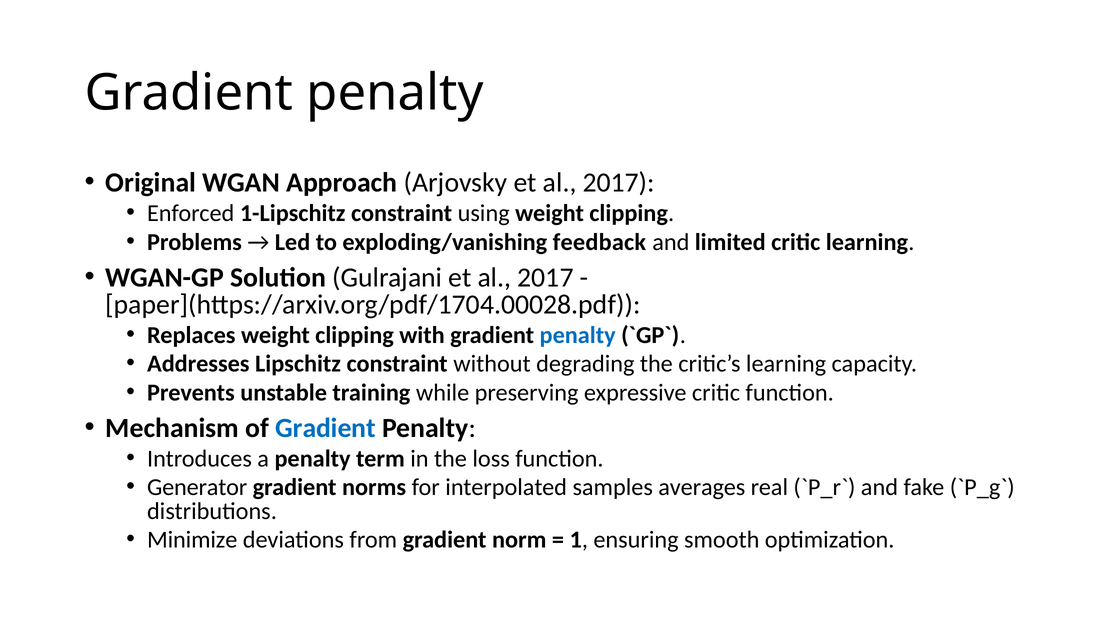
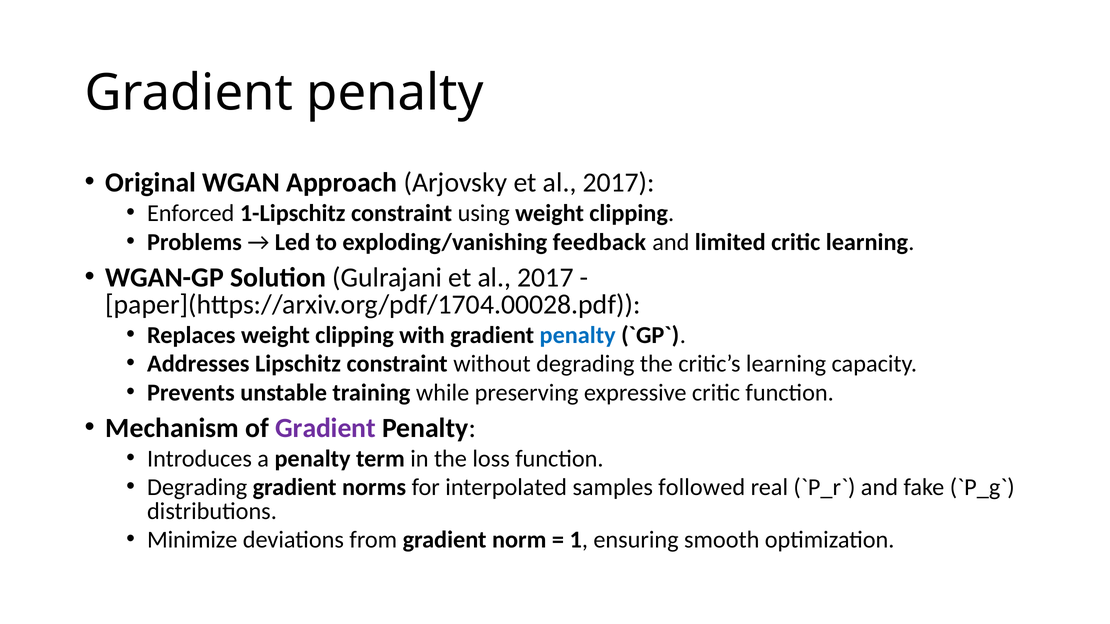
Gradient colour: blue -> purple (326, 428)
Generator: Generator -> Degrading (197, 488)
averages: averages -> followed (702, 488)
